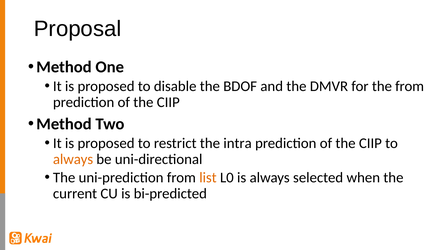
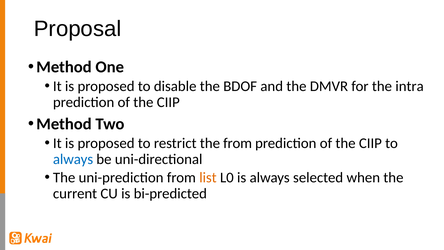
the from: from -> intra (410, 86)
the intra: intra -> from (238, 143)
always colour: orange -> blue (73, 159)
